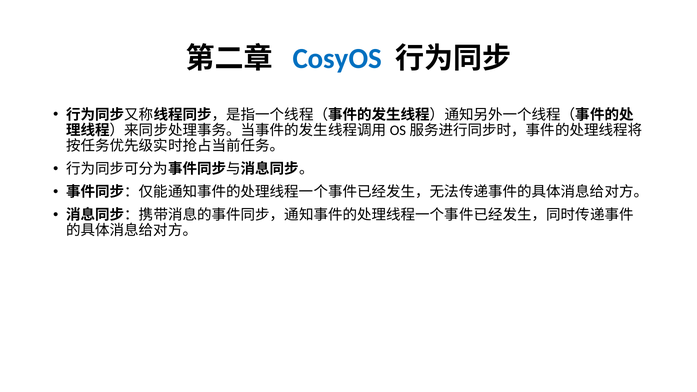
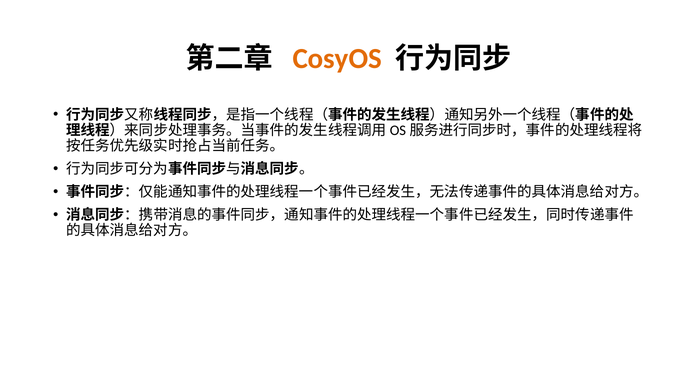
CosyOS colour: blue -> orange (337, 59)
